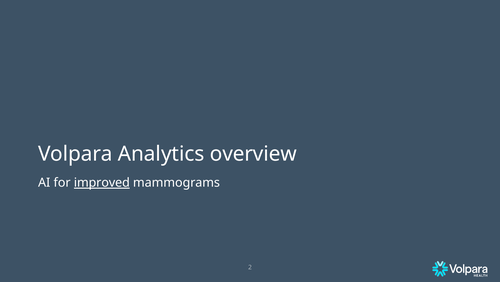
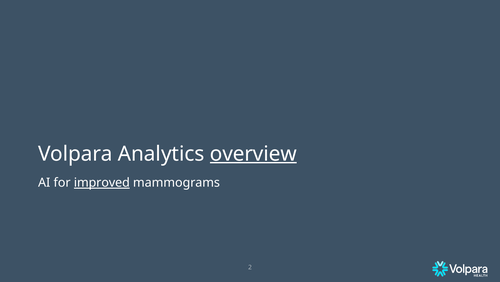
overview underline: none -> present (253, 153)
